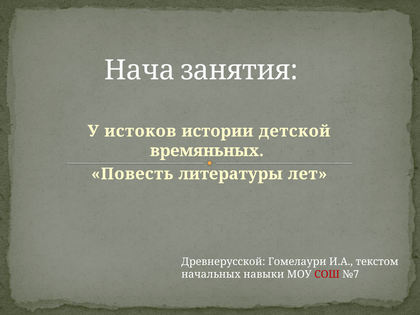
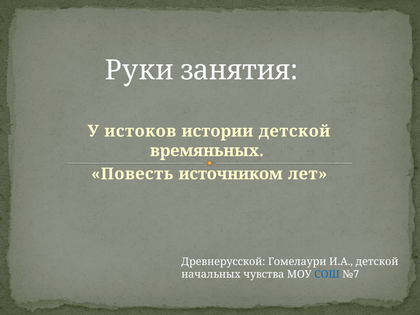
Нача: Нача -> Руки (139, 70)
литературы: литературы -> источником (231, 174)
И.А текстом: текстом -> детской (377, 262)
навыки: навыки -> чувства (264, 274)
СОШ colour: red -> blue (327, 274)
